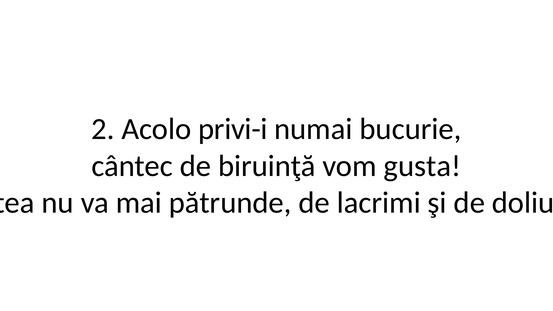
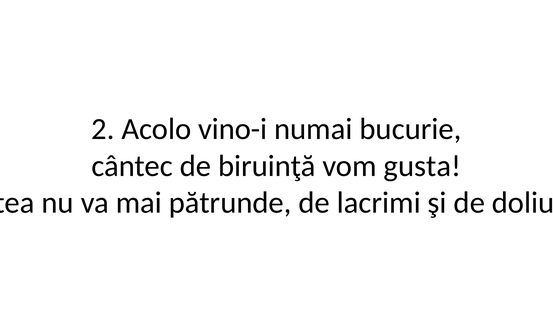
privi-i: privi-i -> vino-i (233, 129)
